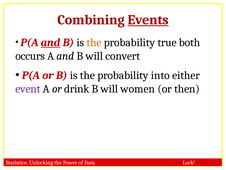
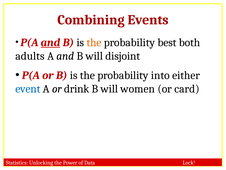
Events underline: present -> none (148, 20)
true: true -> best (167, 42)
occurs: occurs -> adults (30, 56)
convert: convert -> disjoint (123, 56)
event colour: purple -> blue (28, 89)
then: then -> card (187, 89)
